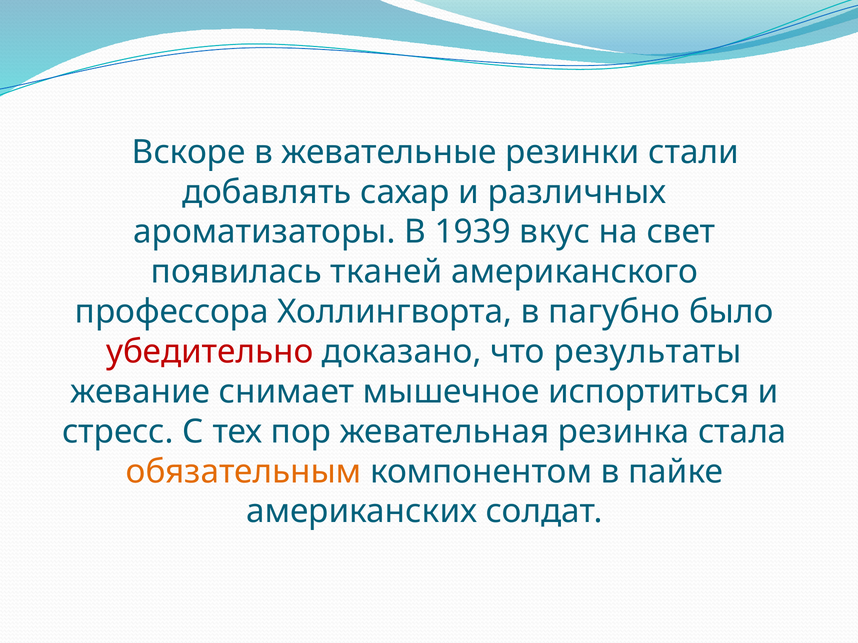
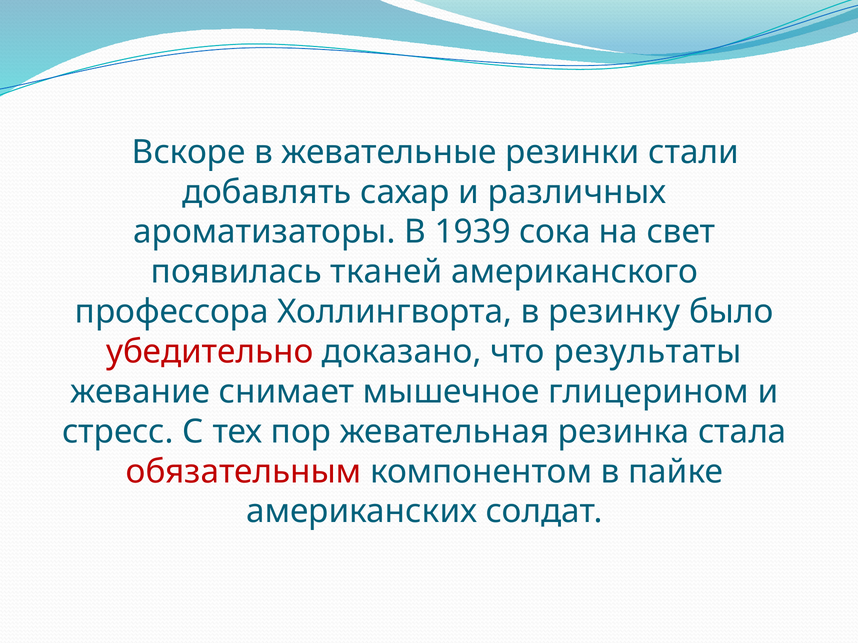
вкус: вкус -> сока (555, 232)
пагубно: пагубно -> резинку (614, 312)
испортиться: испортиться -> глицерином (649, 392)
обязательным colour: orange -> red (244, 472)
